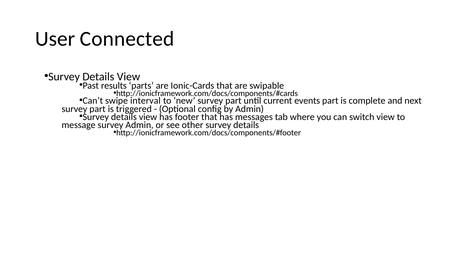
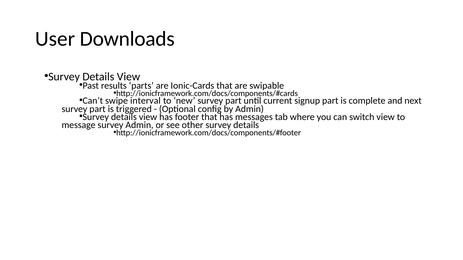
Connected: Connected -> Downloads (127, 39)
events: events -> signup (307, 101)
